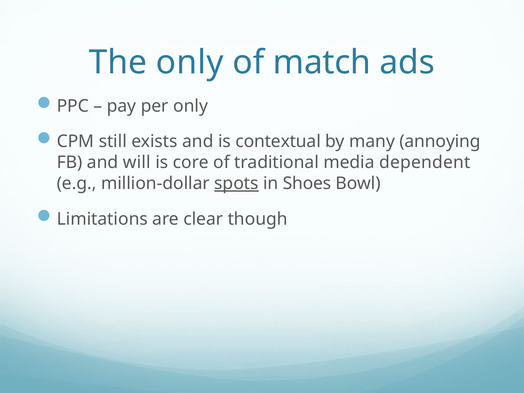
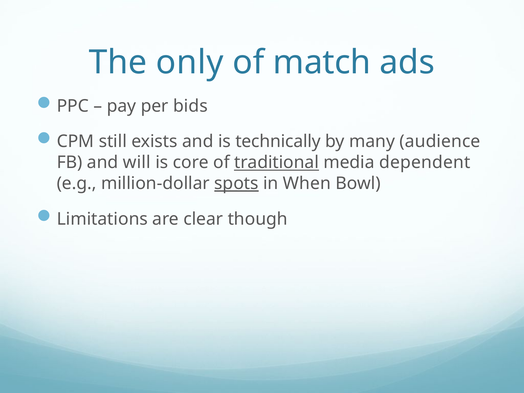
per only: only -> bids (191, 106)
contextual: contextual -> technically (278, 142)
annoying: annoying -> audience (440, 142)
traditional underline: none -> present (277, 163)
Shoes: Shoes -> When (307, 183)
